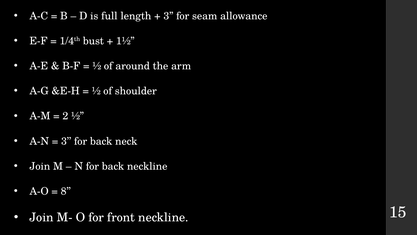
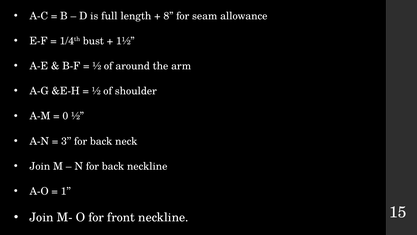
3: 3 -> 8 (168, 16)
2: 2 -> 0 (65, 116)
8: 8 -> 1 (66, 191)
